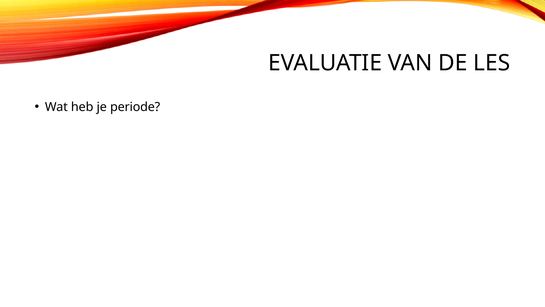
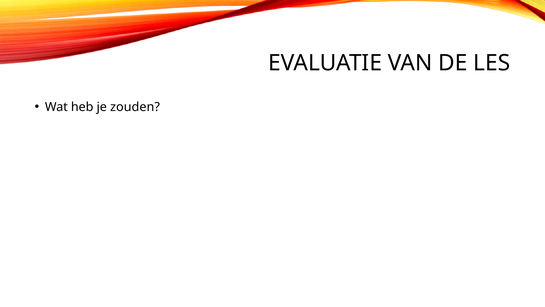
periode: periode -> zouden (135, 107)
